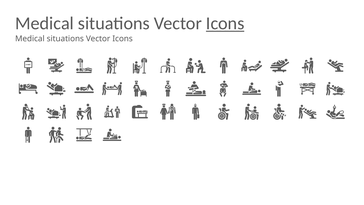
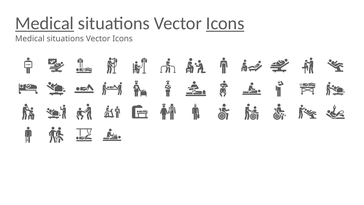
Medical underline: none -> present (45, 23)
